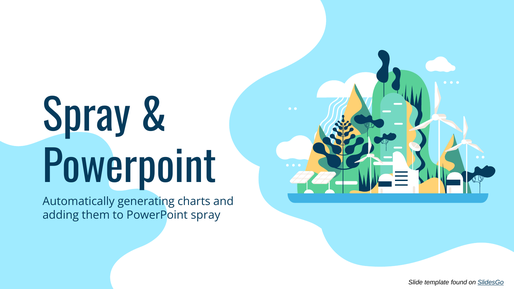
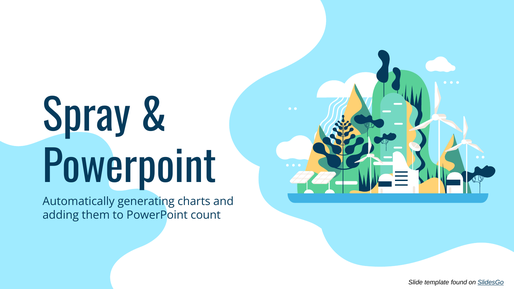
PowerPoint spray: spray -> count (206, 215)
